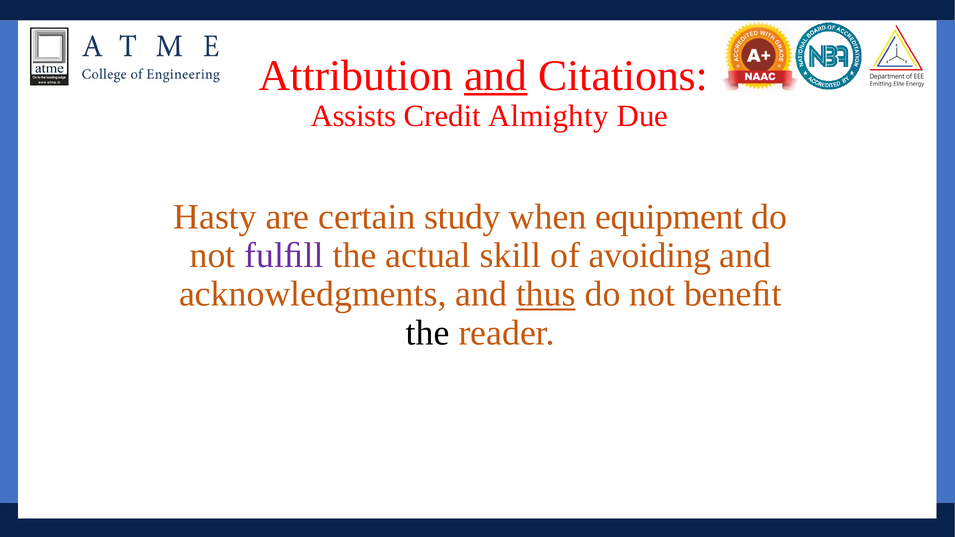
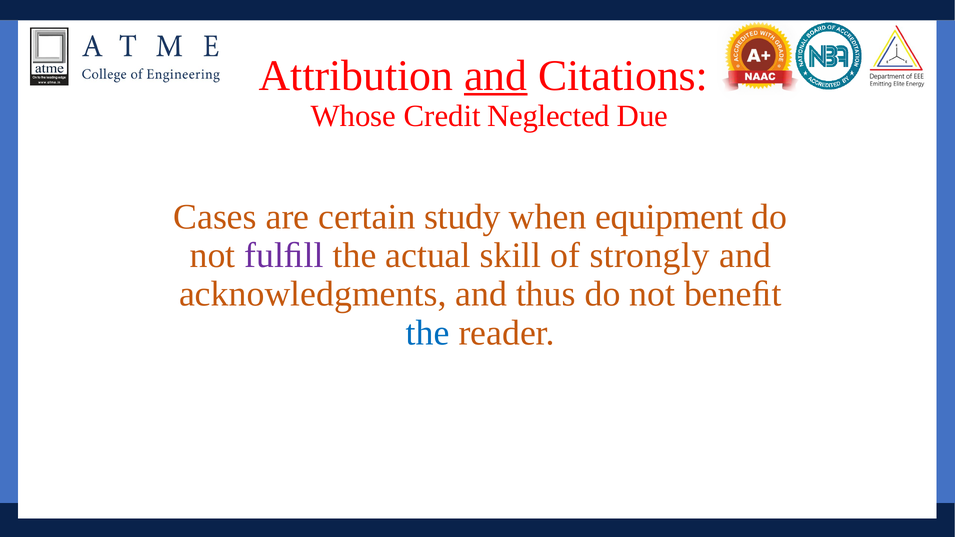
Assists: Assists -> Whose (353, 116)
Almighty: Almighty -> Neglected (549, 116)
Hasty: Hasty -> Cases (215, 217)
avoiding: avoiding -> strongly (650, 256)
thus underline: present -> none (546, 294)
the colour: black -> blue (428, 333)
